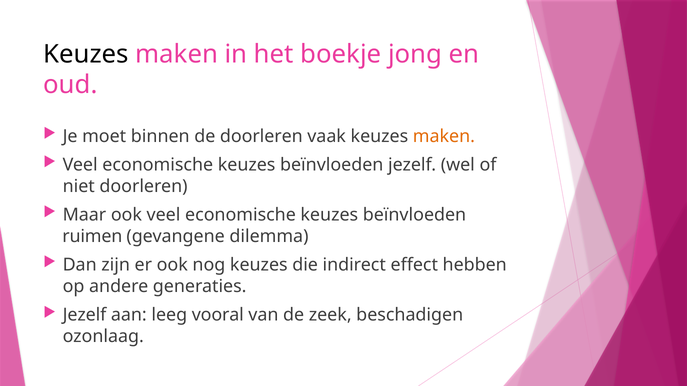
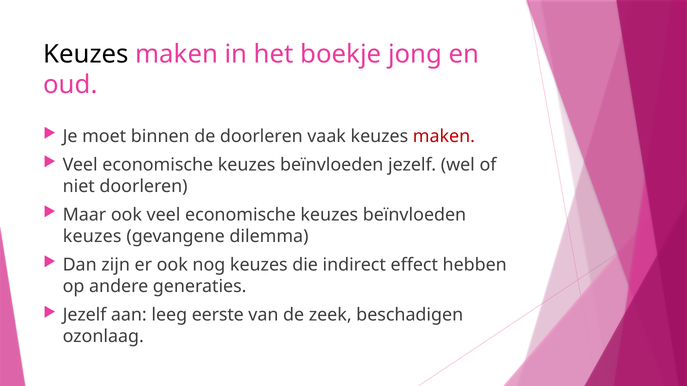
maken colour: orange -> red (444, 136)
ruimen: ruimen -> keuzes (92, 236)
vooral: vooral -> eerste (218, 315)
